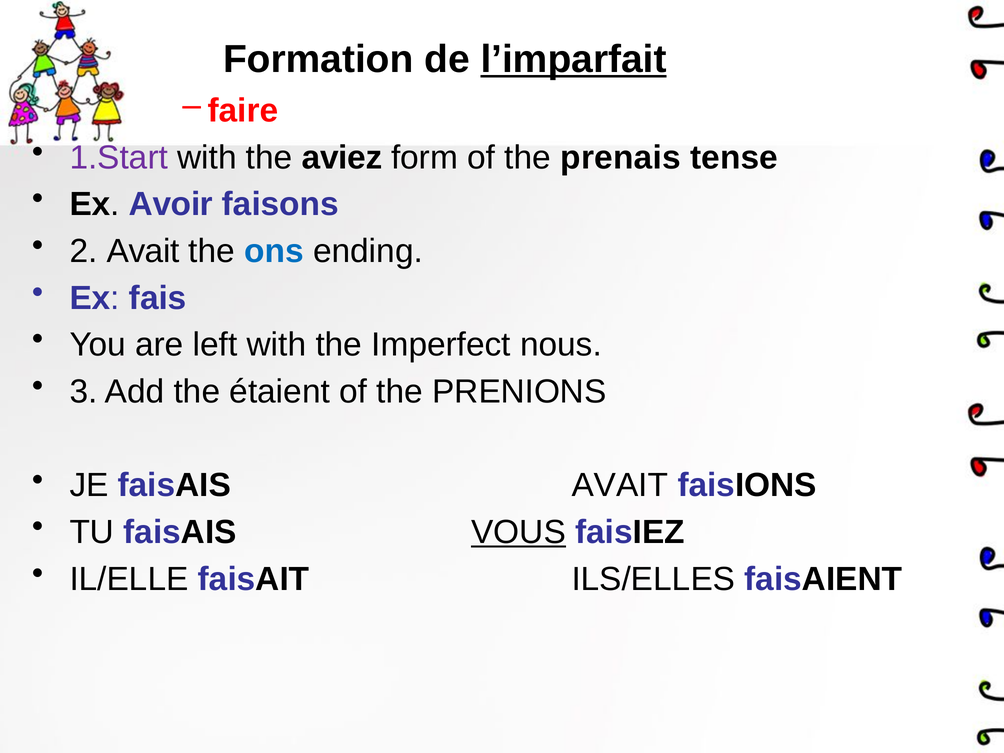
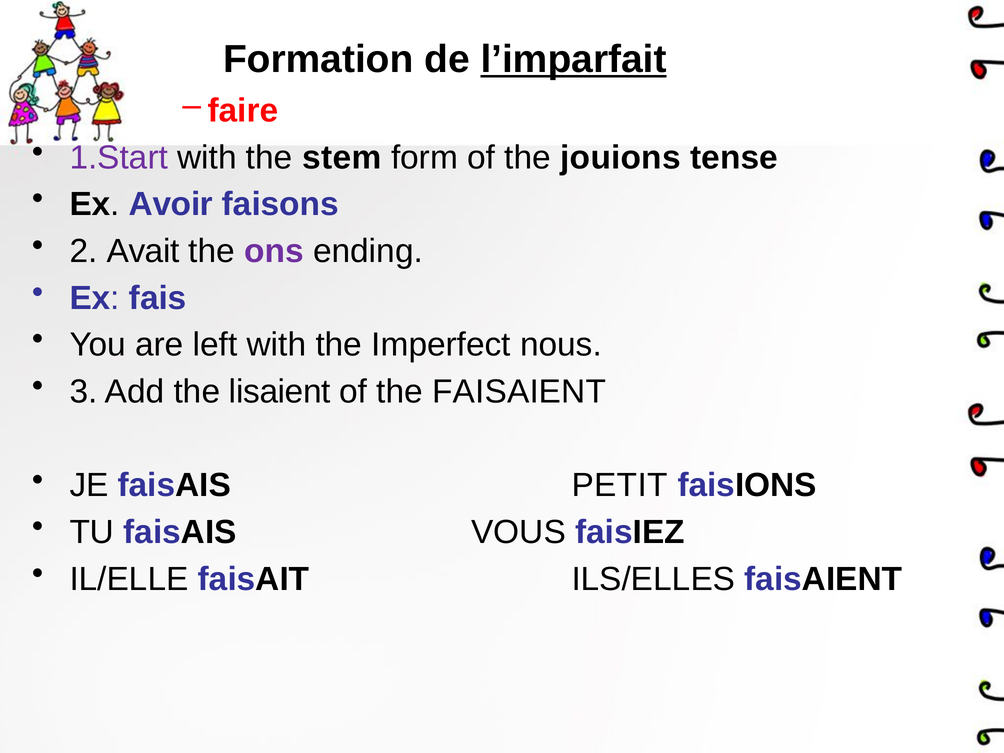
aviez: aviez -> stem (342, 158)
prenais: prenais -> jouions (621, 158)
ons colour: blue -> purple (274, 251)
étaient: étaient -> lisaient (280, 392)
the PRENIONS: PRENIONS -> FAISAIENT (519, 392)
faisAIS AVAIT: AVAIT -> PETIT (620, 485)
VOUS underline: present -> none (519, 532)
